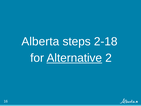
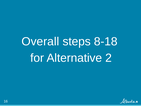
Alberta: Alberta -> Overall (40, 41)
2-18: 2-18 -> 8-18 (106, 41)
Alternative underline: present -> none (74, 58)
